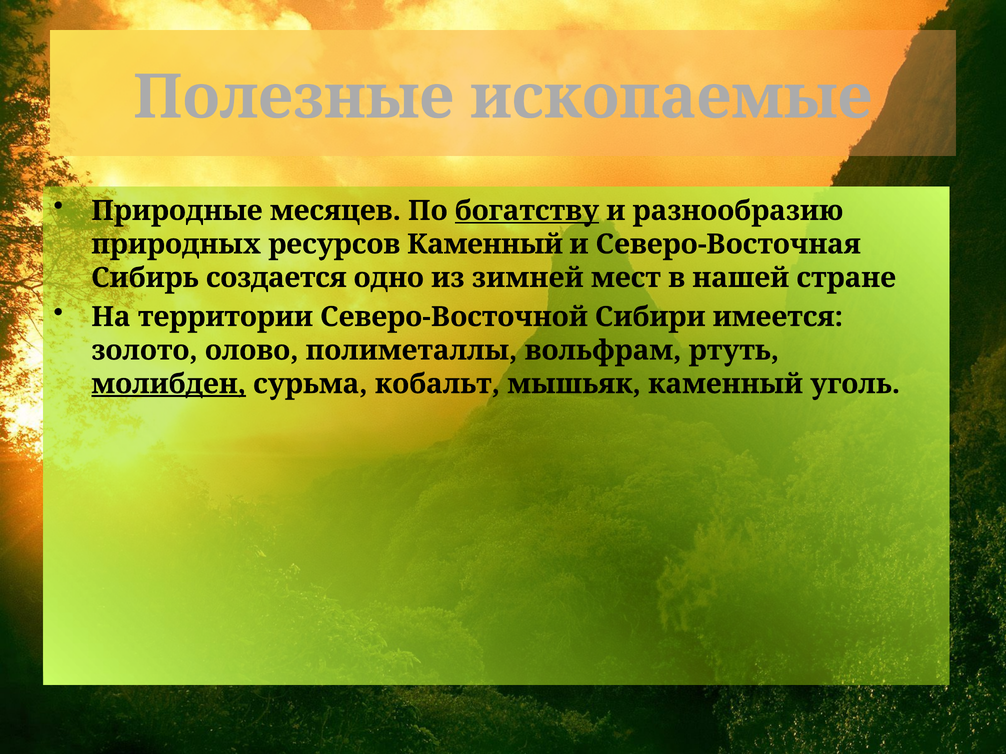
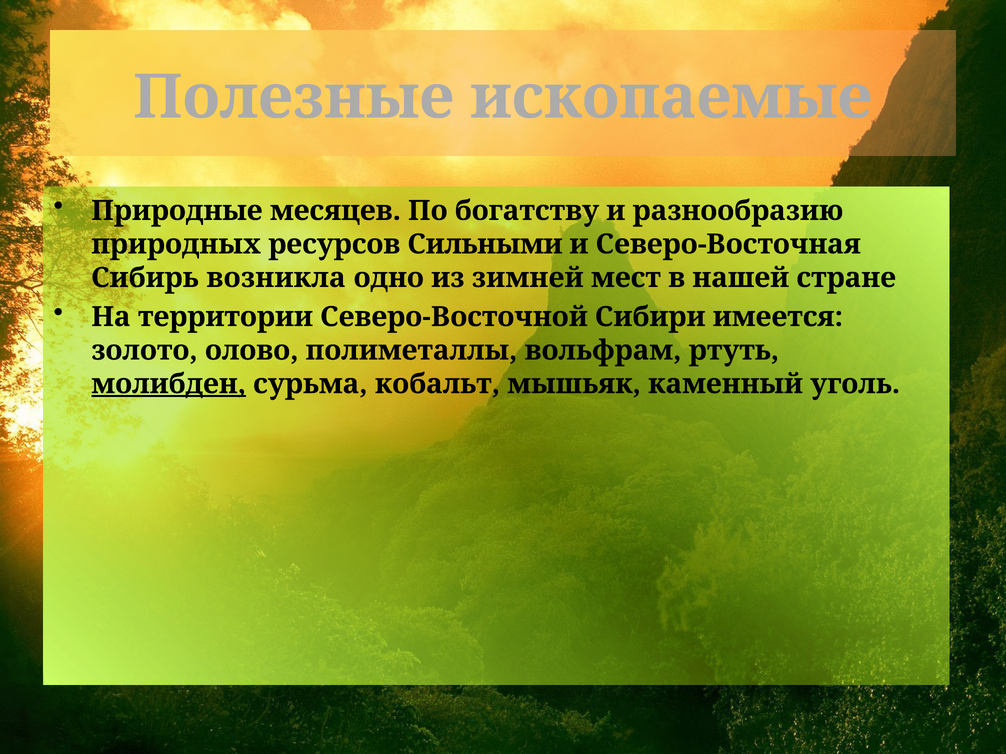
богатству underline: present -> none (527, 211)
ресурсов Каменный: Каменный -> Сильными (485, 244)
создается: создается -> возникла (276, 278)
